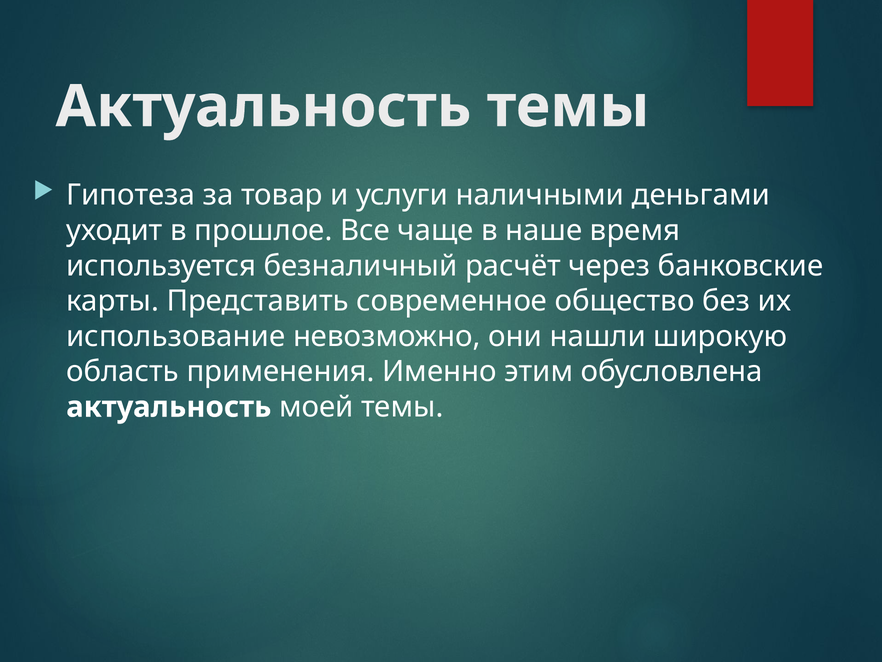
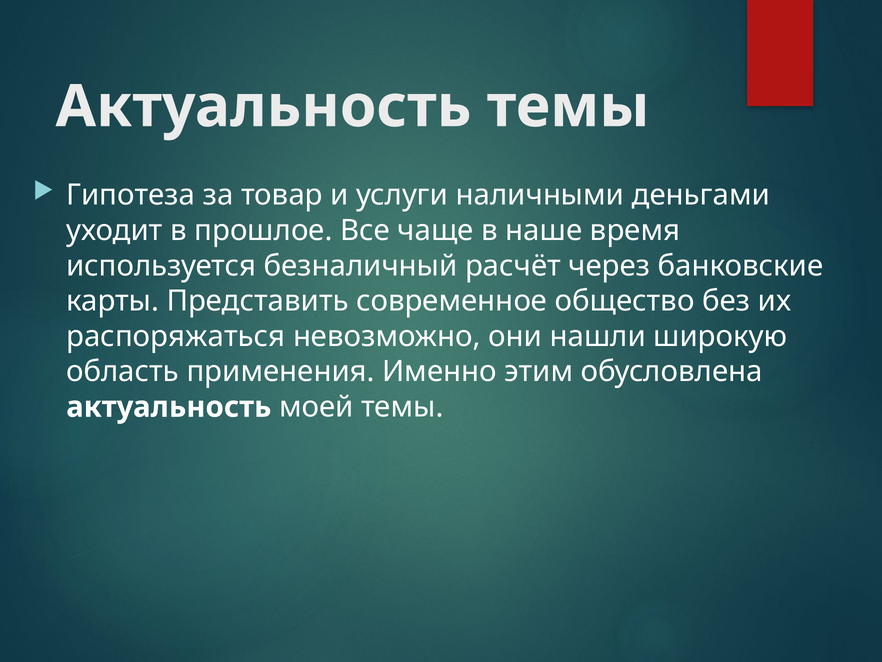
использование: использование -> распоряжаться (176, 336)
